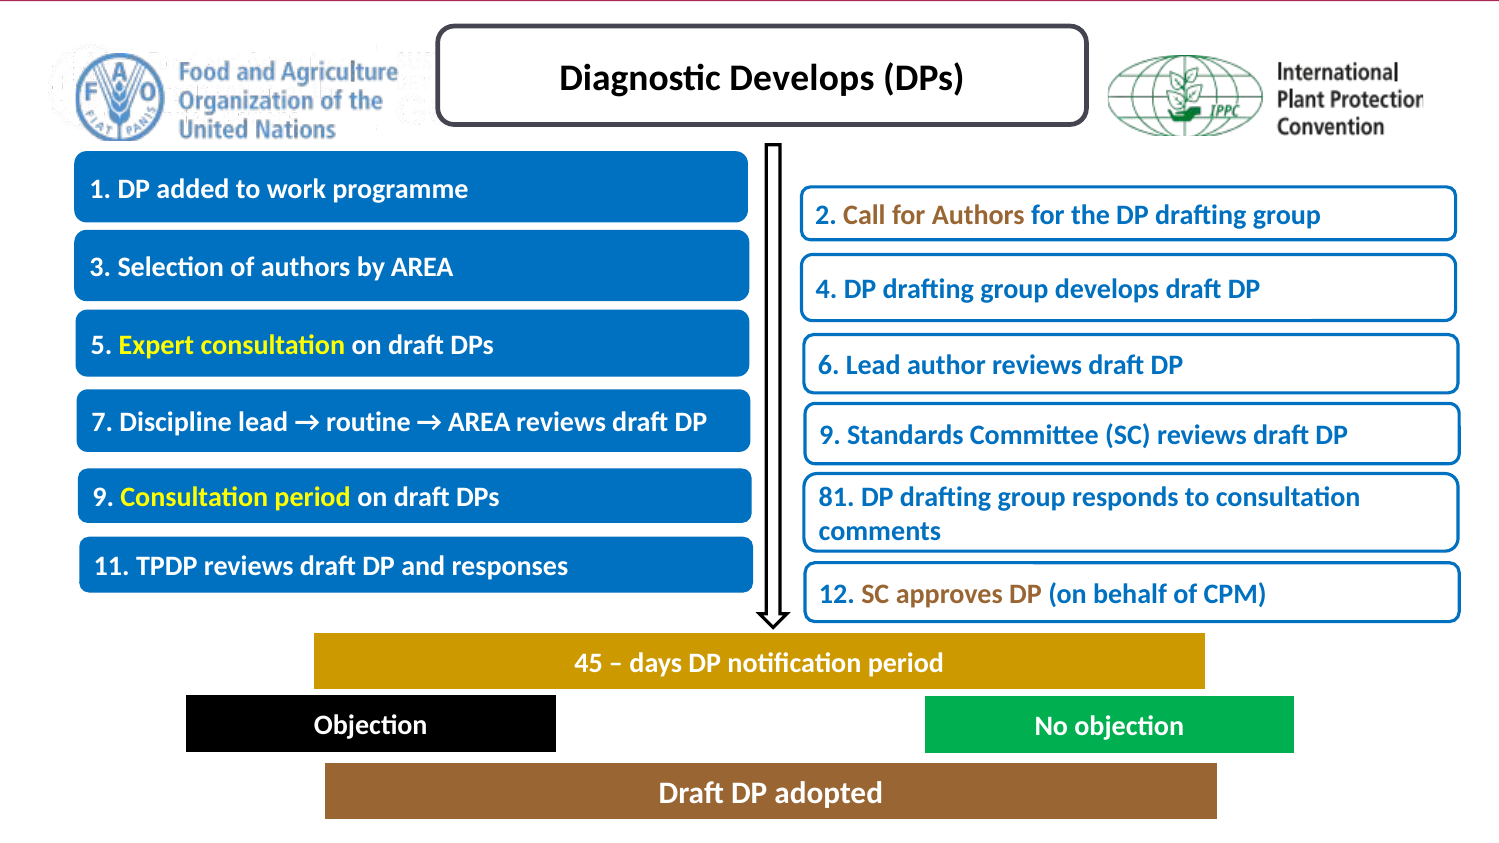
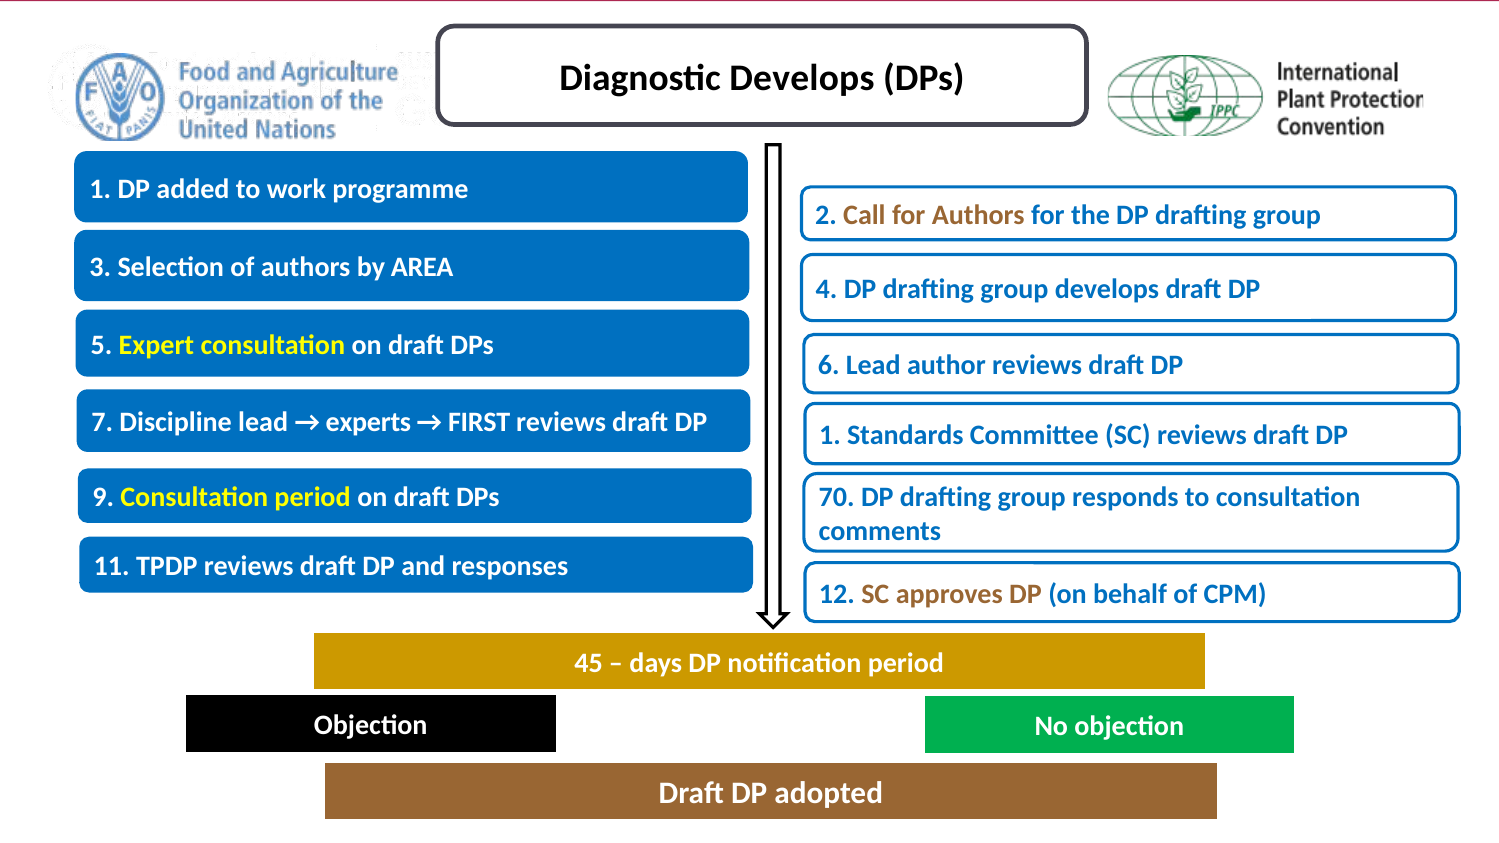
routine: routine -> experts (368, 423)
AREA: AREA -> FIRST (479, 423)
9: 9 -> 1 (830, 436)
81: 81 -> 70 (837, 498)
